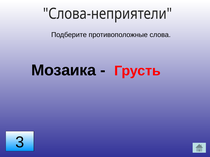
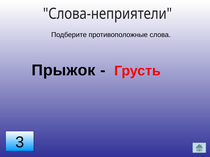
Мозаика: Мозаика -> Прыжок (63, 71)
